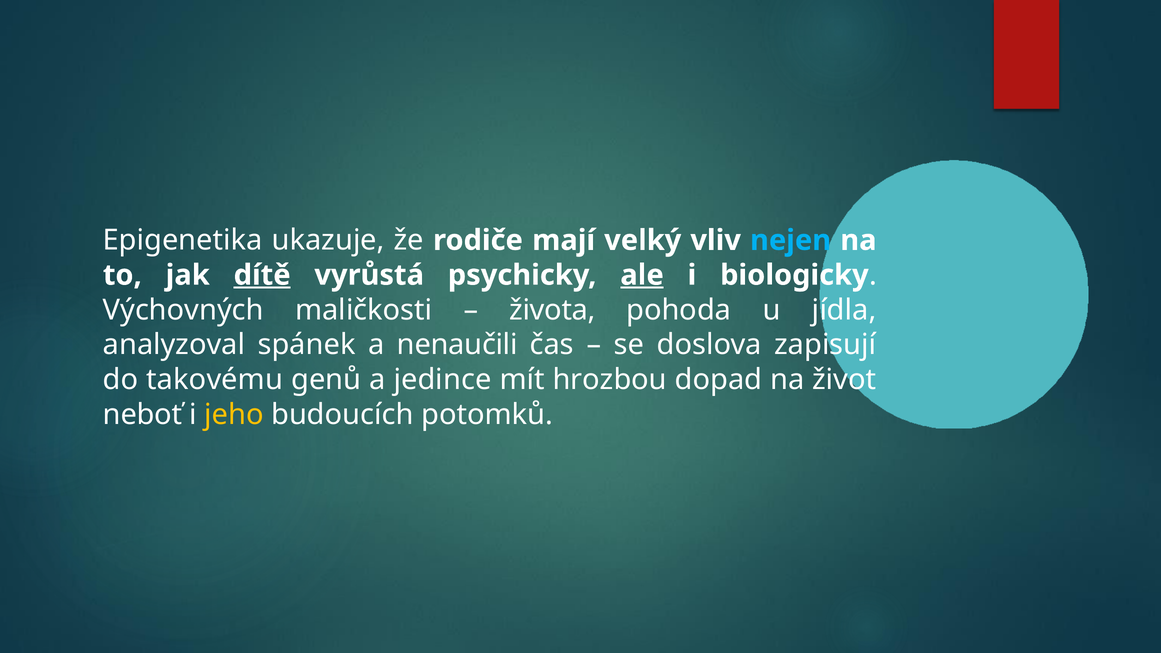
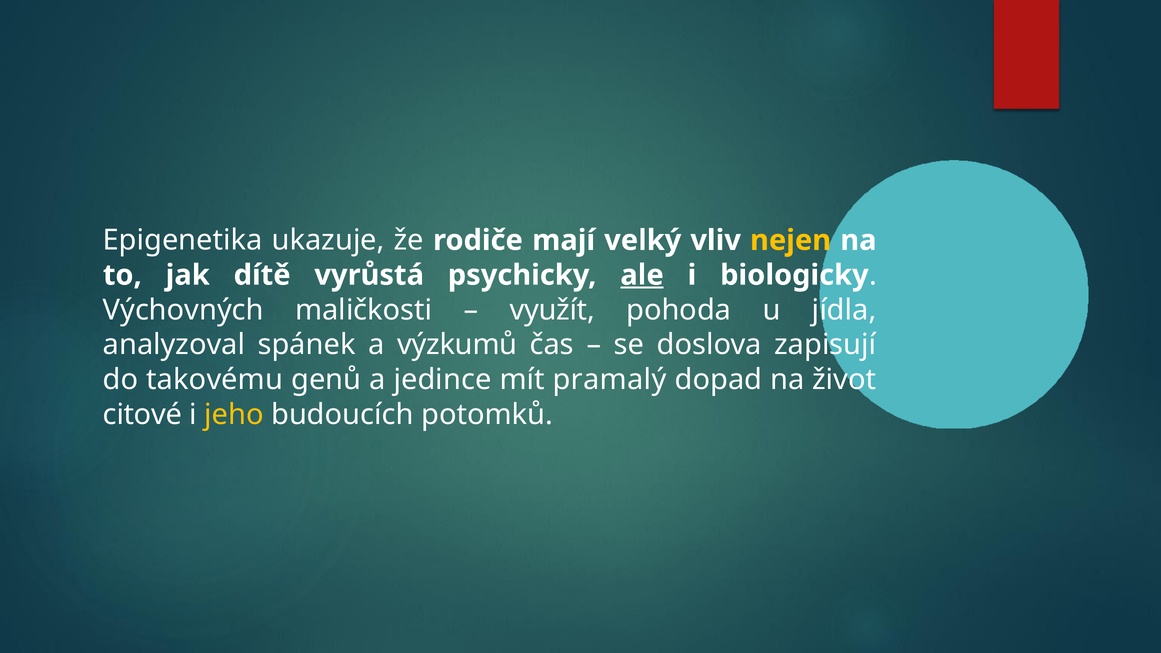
nejen colour: light blue -> yellow (791, 240)
dítě underline: present -> none (262, 275)
života: života -> využít (552, 310)
nenaučili: nenaučili -> výzkumů (457, 345)
hrozbou: hrozbou -> pramalý (610, 380)
neboť: neboť -> citové (142, 414)
